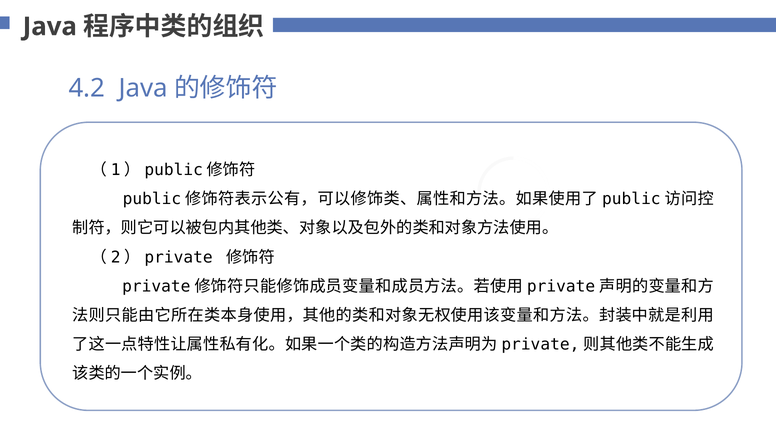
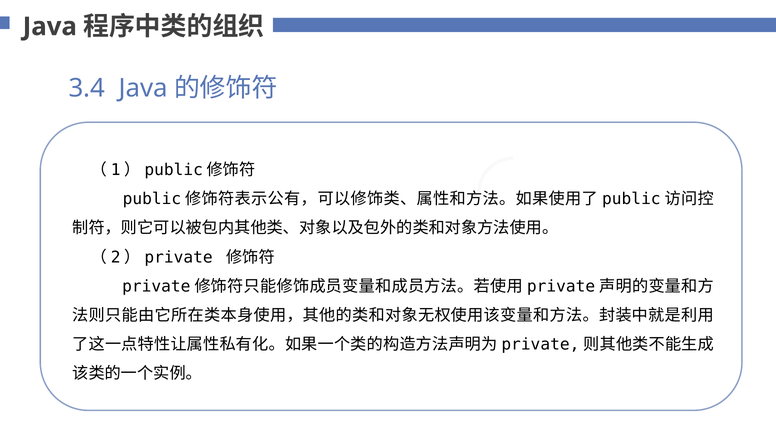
4.2: 4.2 -> 3.4 (87, 88)
